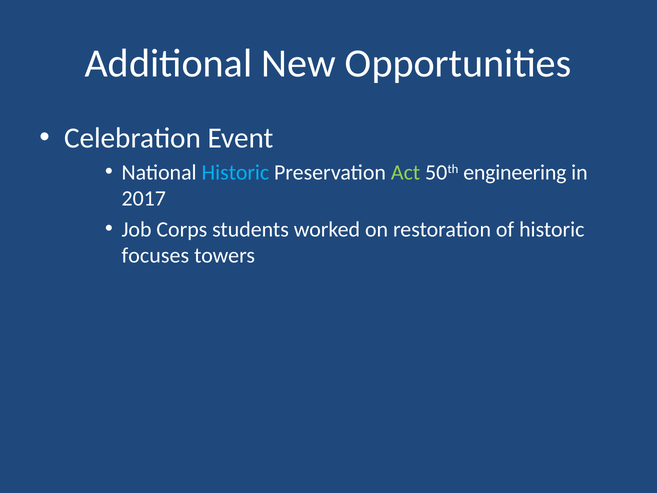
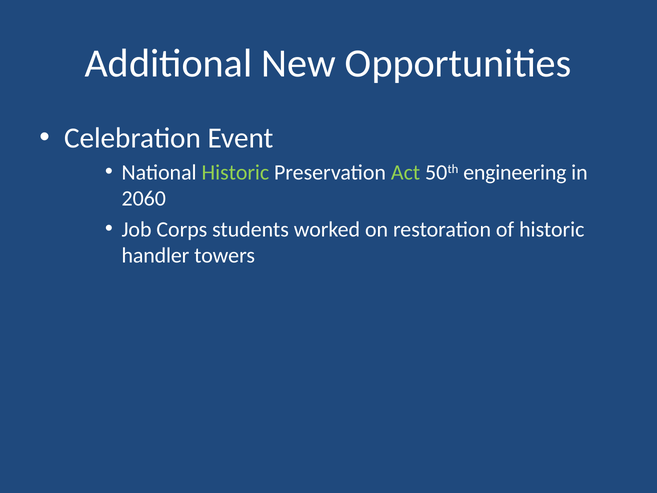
Historic colour: light blue -> light green (235, 172)
2017: 2017 -> 2060 (144, 199)
focuses: focuses -> handler (155, 256)
